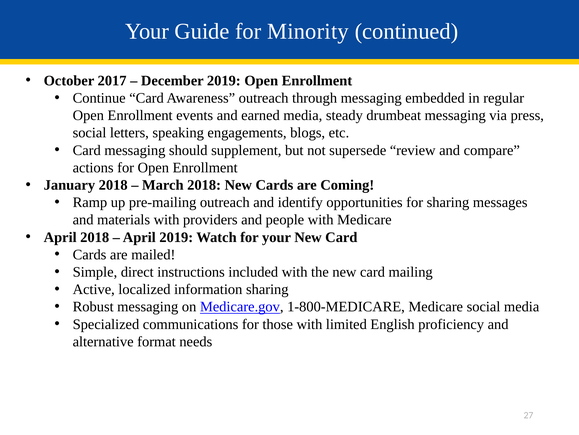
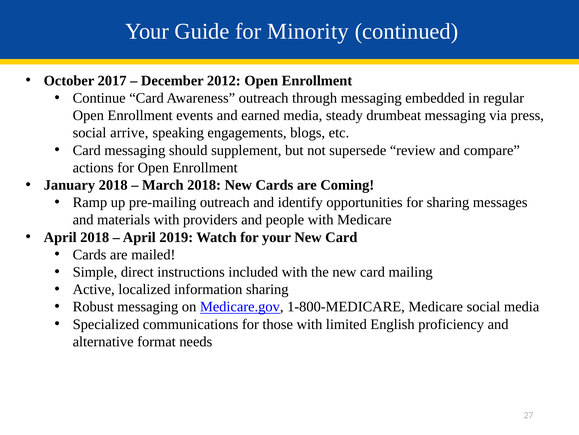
December 2019: 2019 -> 2012 (224, 81)
letters: letters -> arrive (129, 133)
